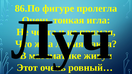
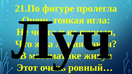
86.По: 86.По -> 21.По (27, 8)
